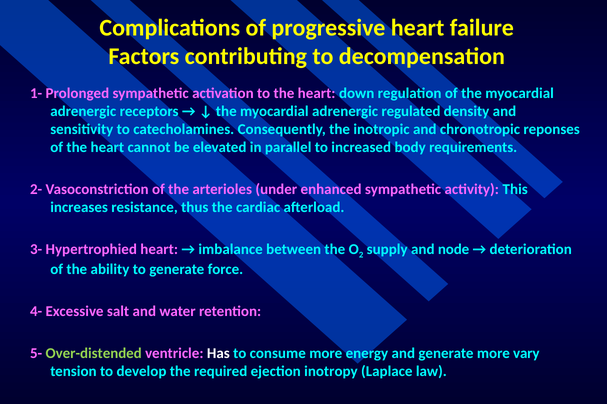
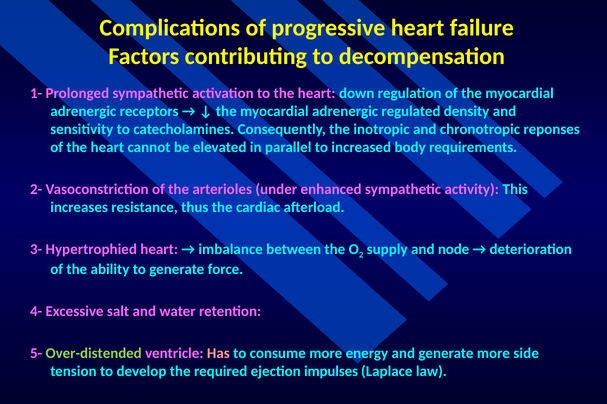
Has colour: white -> pink (218, 354)
vary: vary -> side (526, 354)
inotropy: inotropy -> impulses (331, 372)
